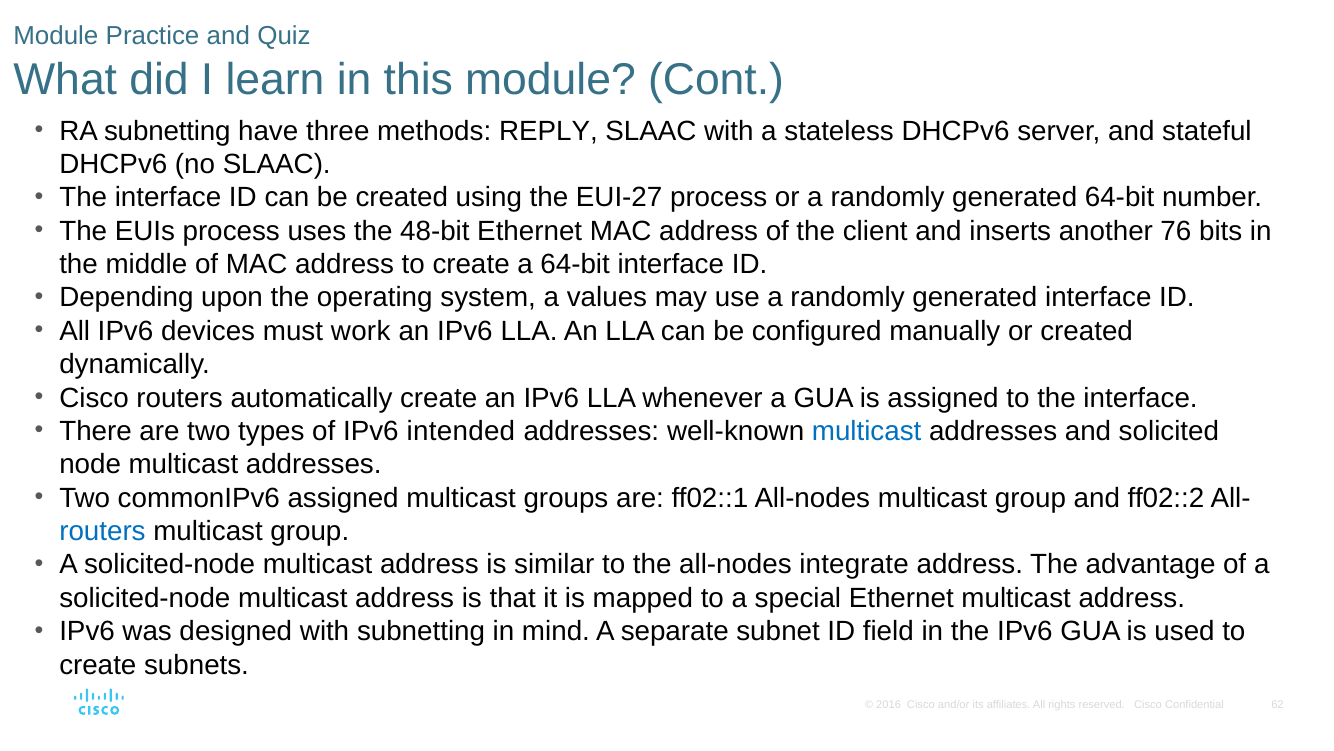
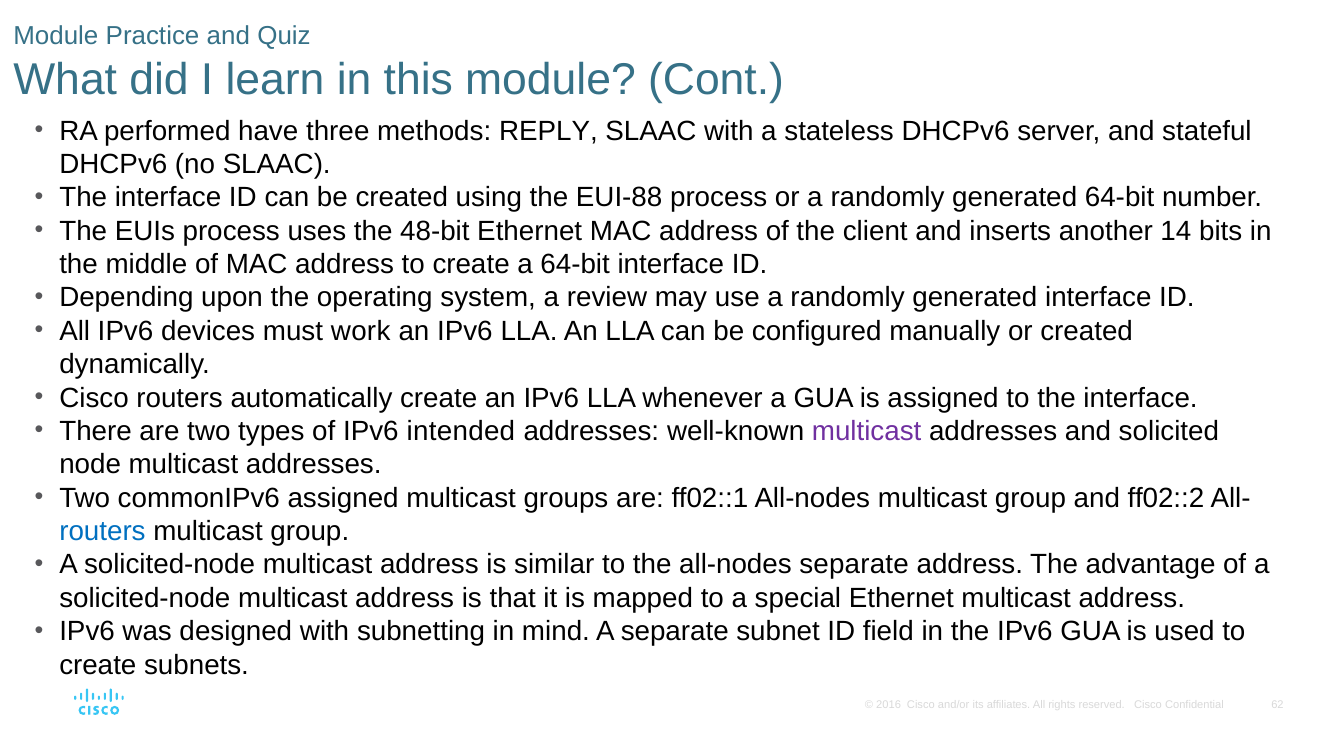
RA subnetting: subnetting -> performed (167, 131)
EUI-27: EUI-27 -> EUI-88 (619, 197)
76: 76 -> 14 (1176, 231)
values: values -> review (607, 297)
multicast colour: blue -> purple (867, 431)
all-nodes integrate: integrate -> separate (854, 564)
